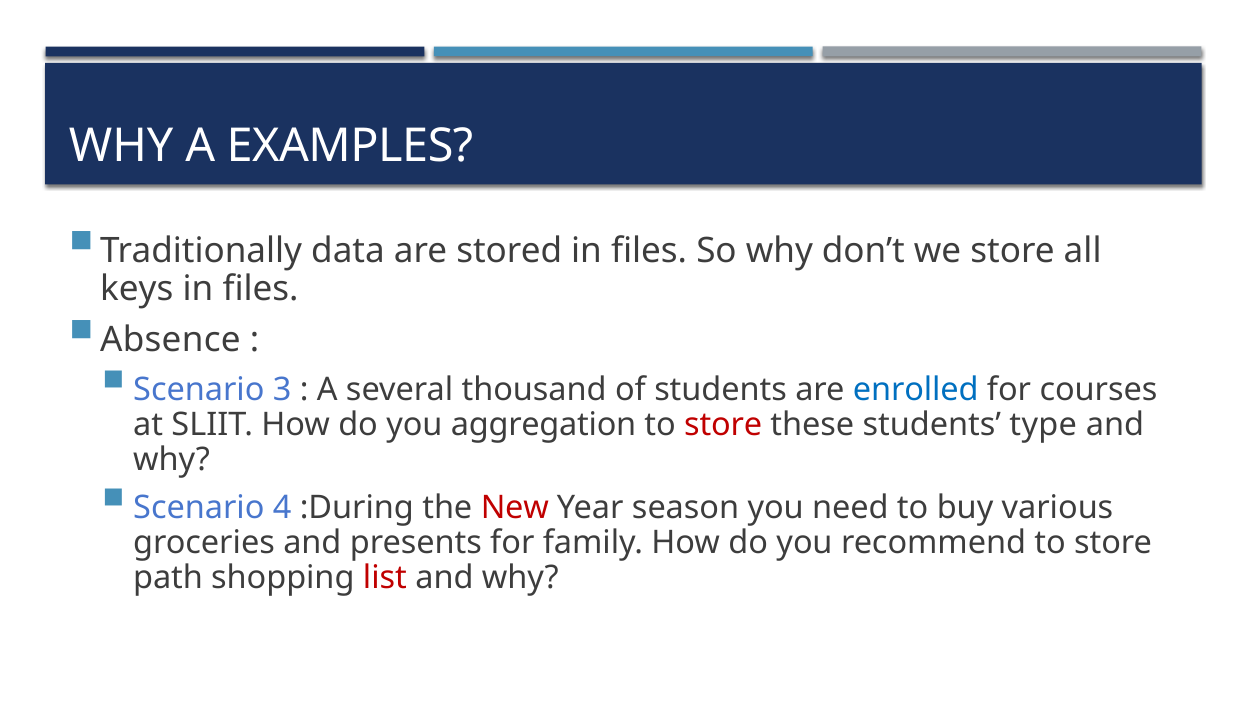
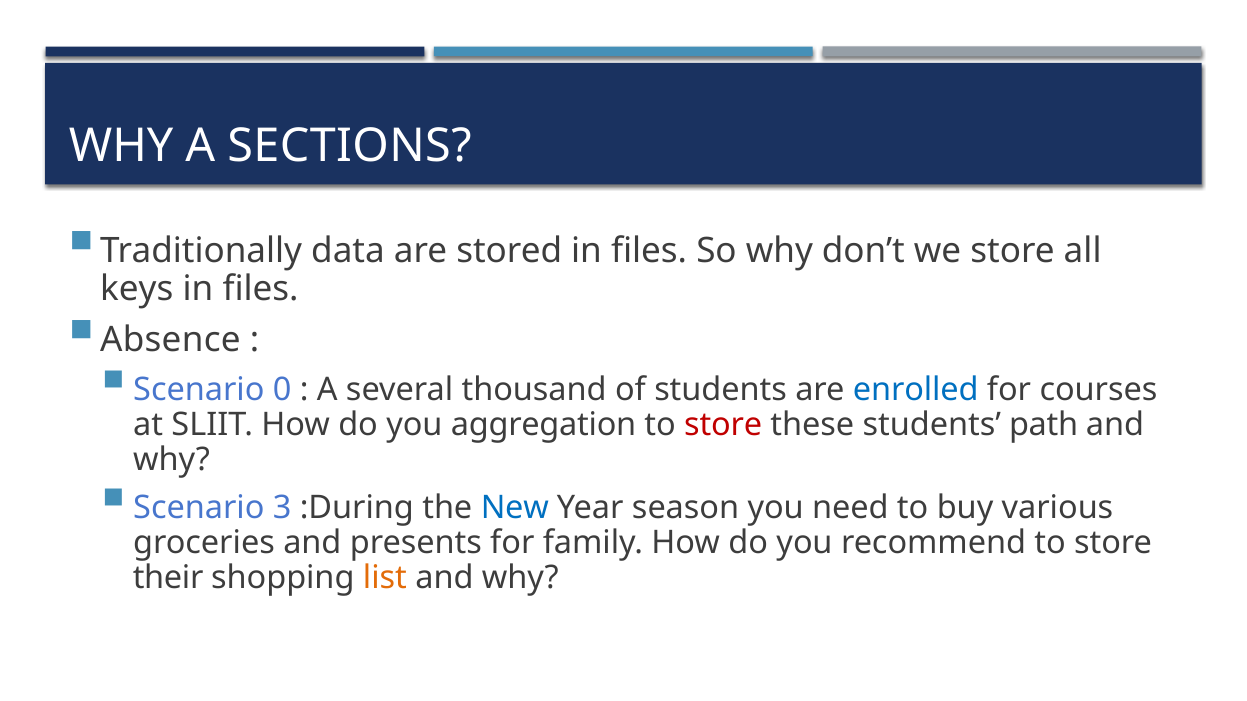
EXAMPLES: EXAMPLES -> SECTIONS (349, 146)
3: 3 -> 0 (282, 390)
type: type -> path (1044, 425)
4: 4 -> 3 (282, 508)
New colour: red -> blue (515, 508)
path: path -> their (168, 578)
list colour: red -> orange (385, 578)
